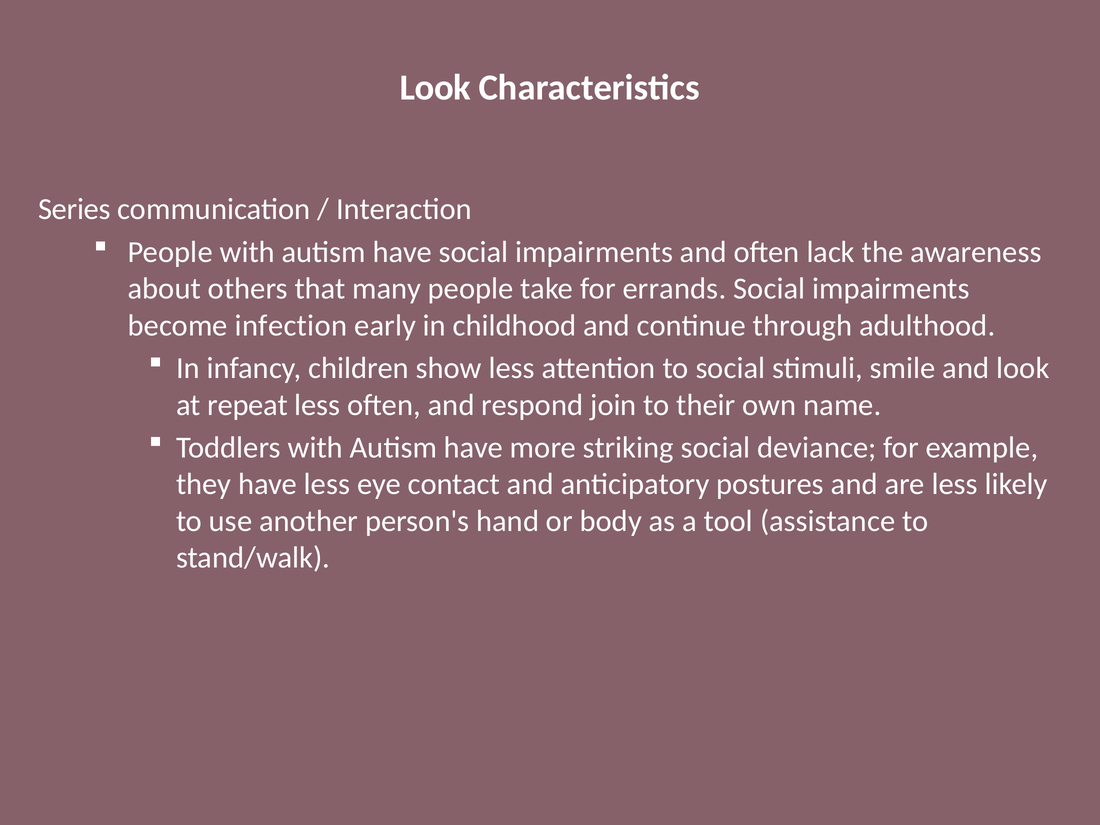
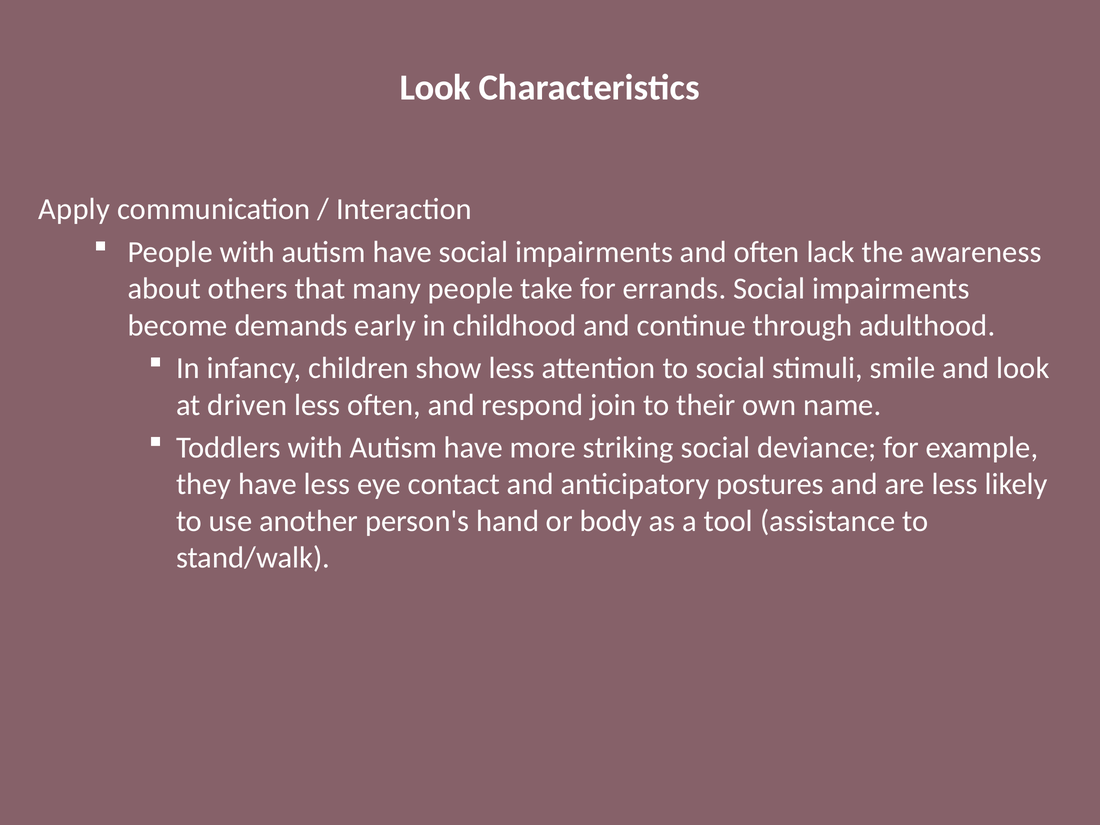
Series: Series -> Apply (74, 209)
infection: infection -> demands (291, 325)
repeat: repeat -> driven (247, 405)
